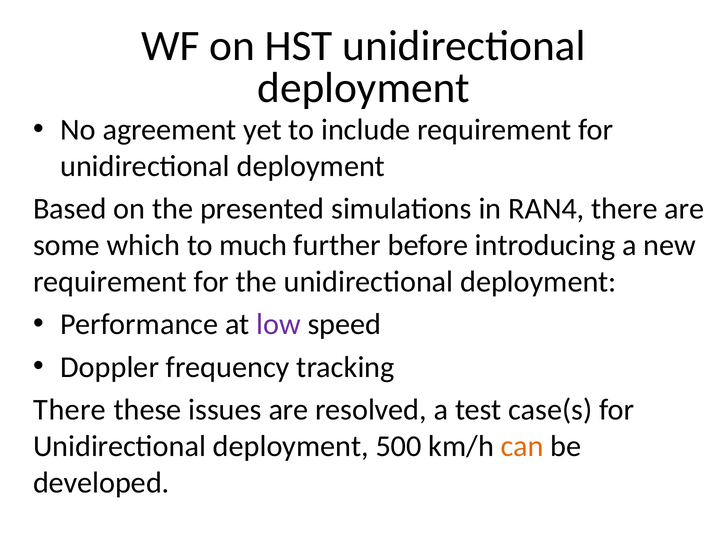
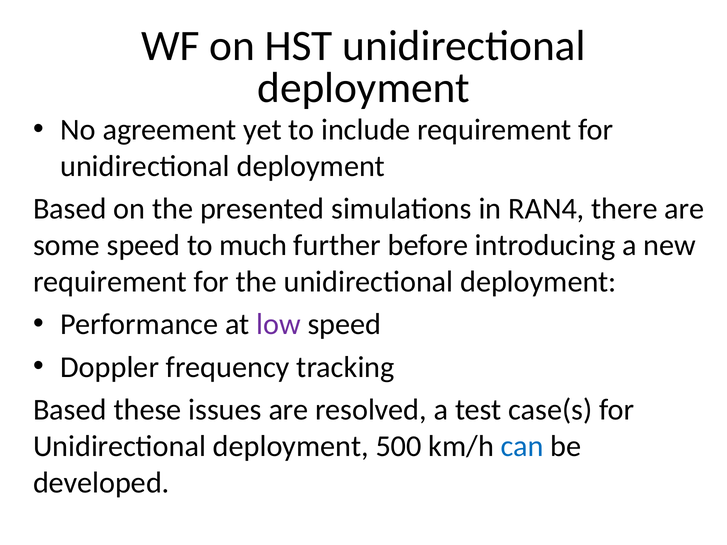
some which: which -> speed (144, 245)
There: There -> Based (70, 410)
can colour: orange -> blue (522, 446)
